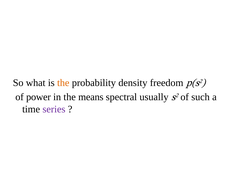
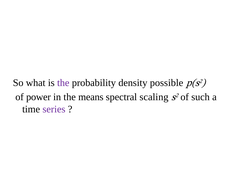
the colour: orange -> purple (63, 83)
freedom: freedom -> possible (167, 83)
usually: usually -> scaling (154, 97)
